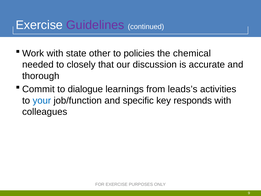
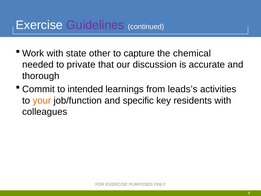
policies: policies -> capture (139, 53)
closely: closely -> private (81, 65)
dialogue: dialogue -> intended (85, 89)
your colour: blue -> orange (42, 100)
responds: responds -> residents (193, 100)
